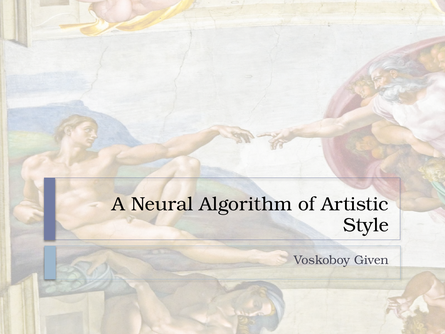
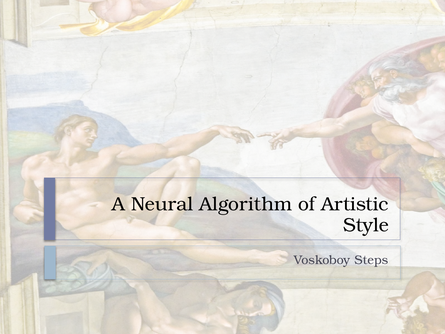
Given: Given -> Steps (371, 260)
